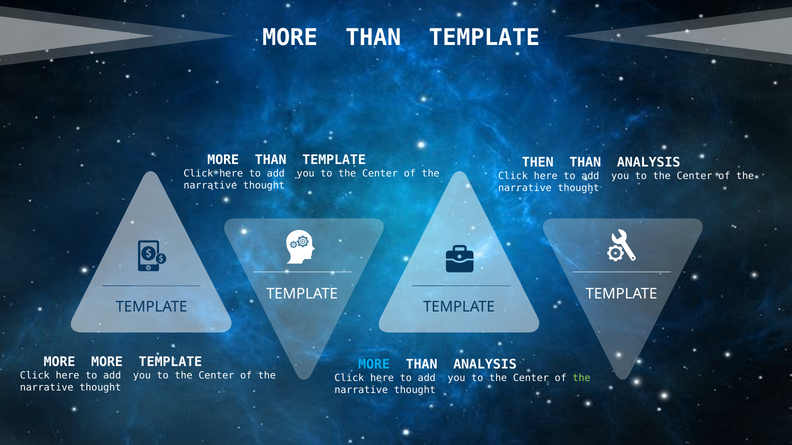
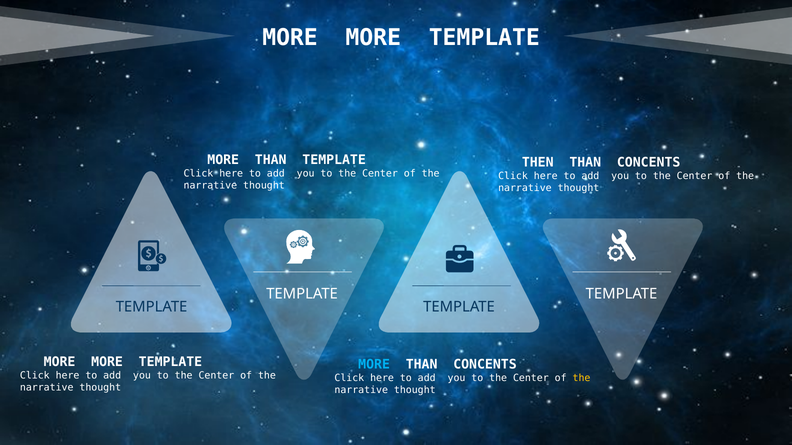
THAN: THAN -> MORE (373, 38)
ANALYSIS: ANALYSIS -> CONCENTS (649, 163)
ANALYSIS: ANALYSIS -> CONCENTS (485, 365)
the colour: light green -> yellow (582, 379)
